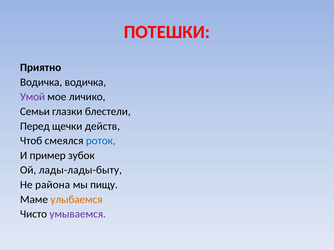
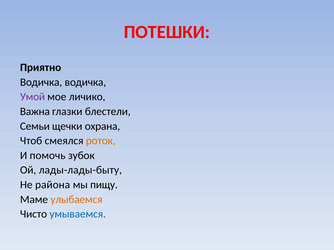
Семьи: Семьи -> Важна (35, 112)
Перед: Перед -> Семьи (35, 126)
действ: действ -> охрана (102, 126)
роток colour: blue -> orange (101, 141)
пример: пример -> помочь (48, 156)
умываемся colour: purple -> blue (78, 214)
